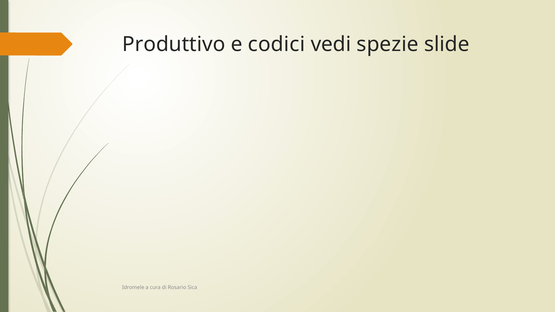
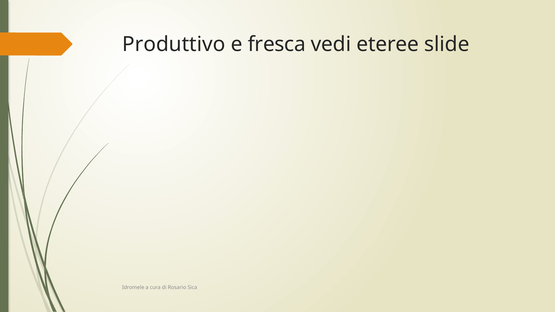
codici: codici -> fresca (277, 44)
spezie: spezie -> eteree (388, 44)
